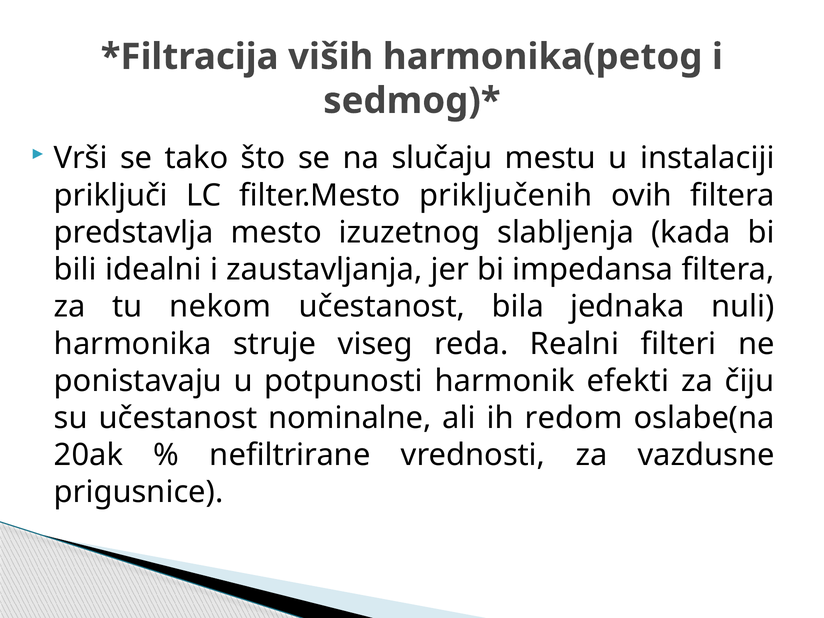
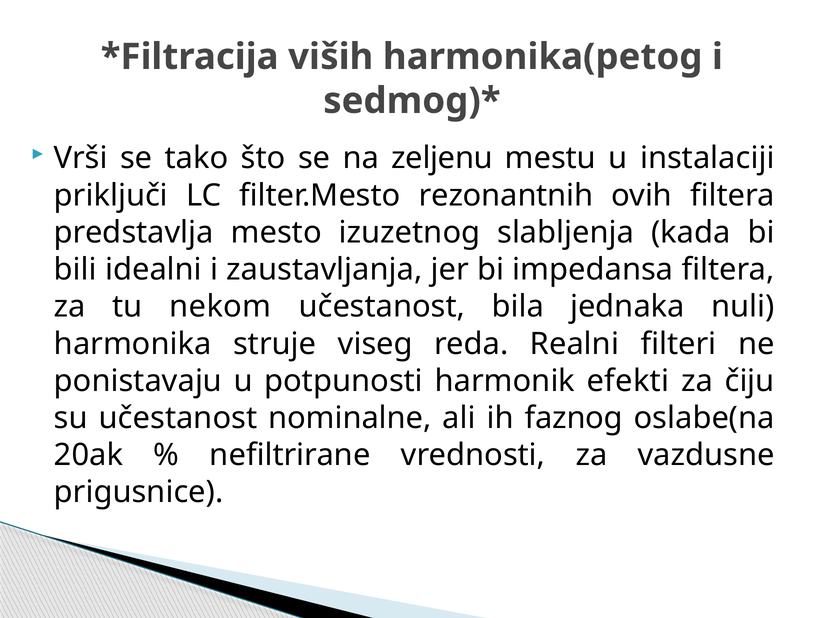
slučaju: slučaju -> zeljenu (442, 158)
priključenih: priključenih -> rezonantnih (506, 195)
redom: redom -> faznog (574, 418)
